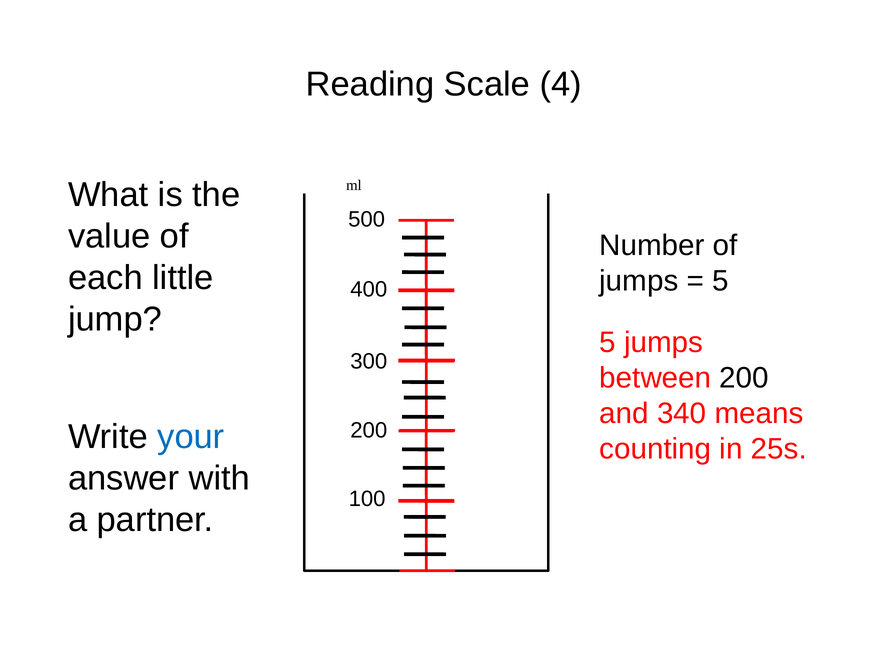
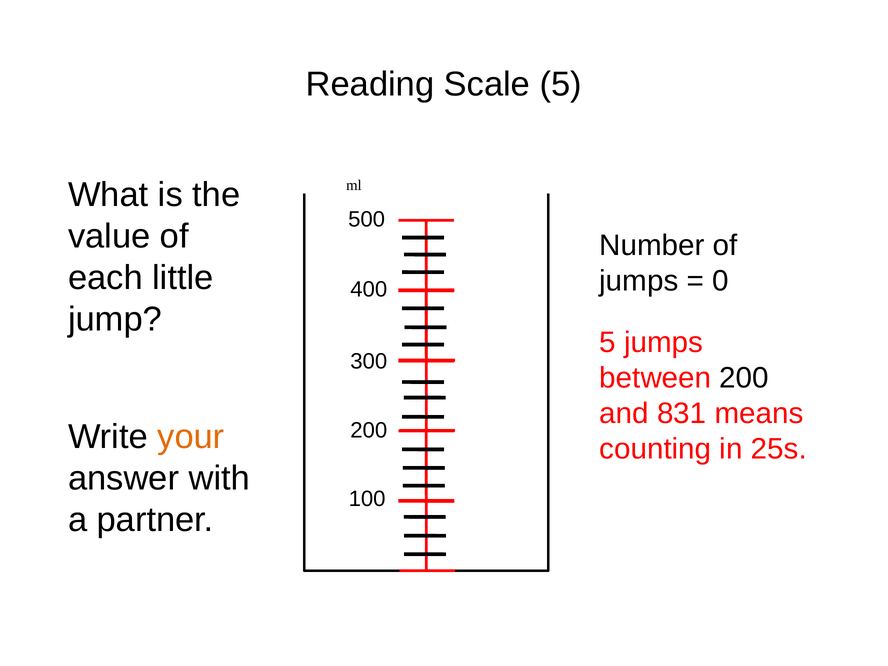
Scale 4: 4 -> 5 (561, 85)
5: 5 -> 0 (720, 281)
340: 340 -> 831 (682, 414)
your colour: blue -> orange (191, 437)
